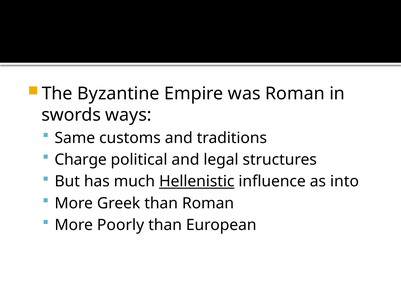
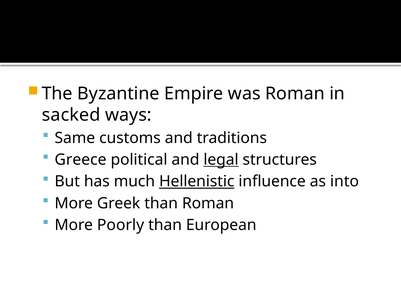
swords: swords -> sacked (71, 115)
Charge: Charge -> Greece (81, 160)
legal underline: none -> present (221, 160)
